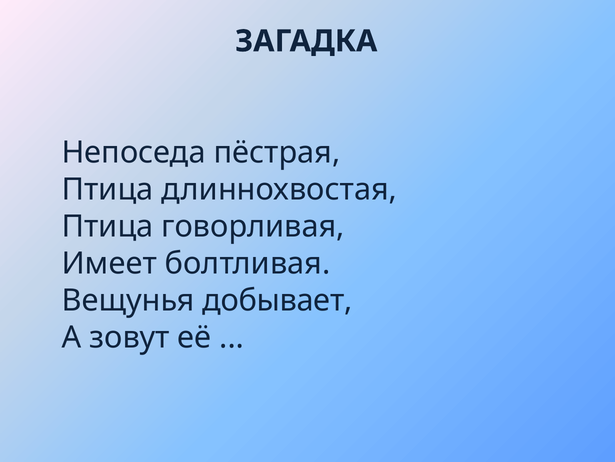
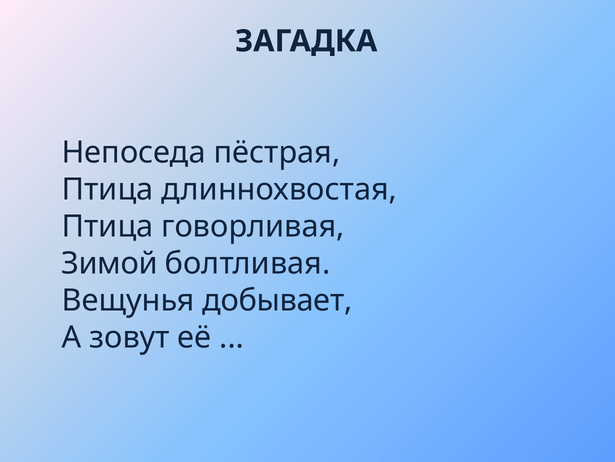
Имеет: Имеет -> Зимой (109, 263)
